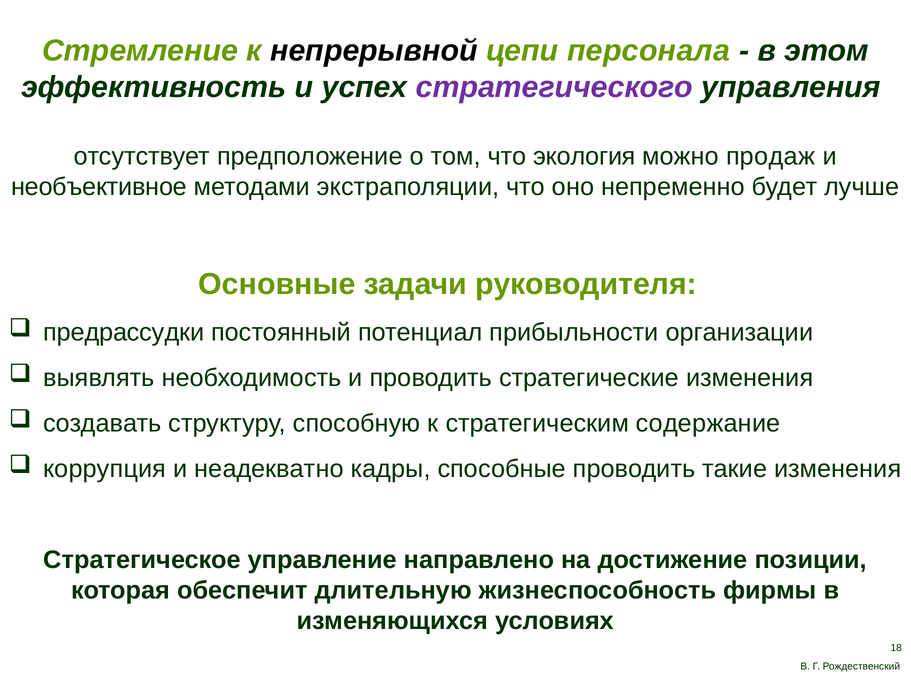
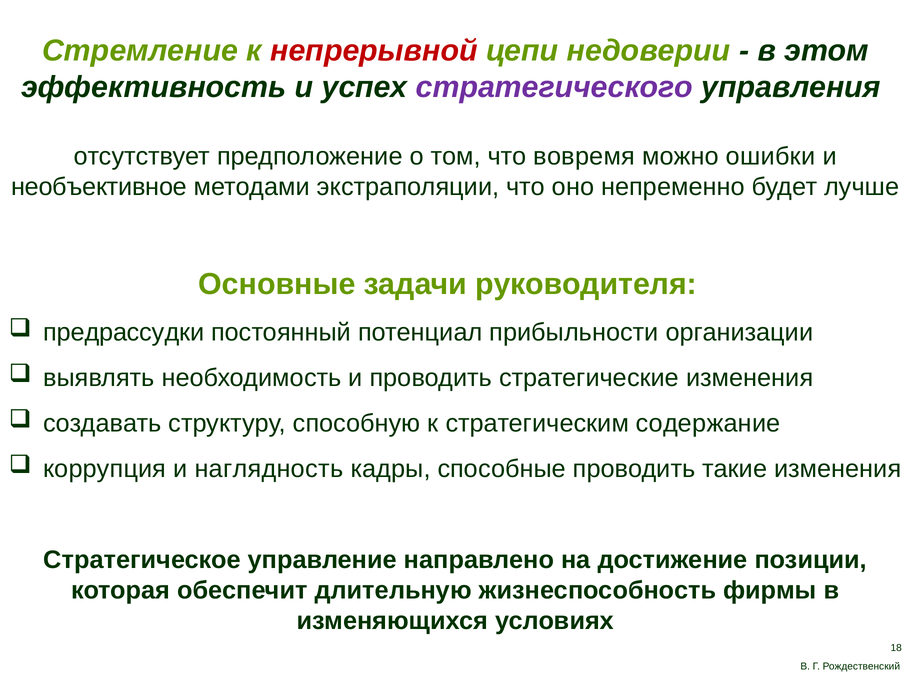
непрерывной colour: black -> red (374, 51)
персонала: персонала -> недоверии (649, 51)
экология: экология -> вовремя (584, 157)
продаж: продаж -> ошибки (770, 157)
неадекватно: неадекватно -> наглядность (269, 469)
